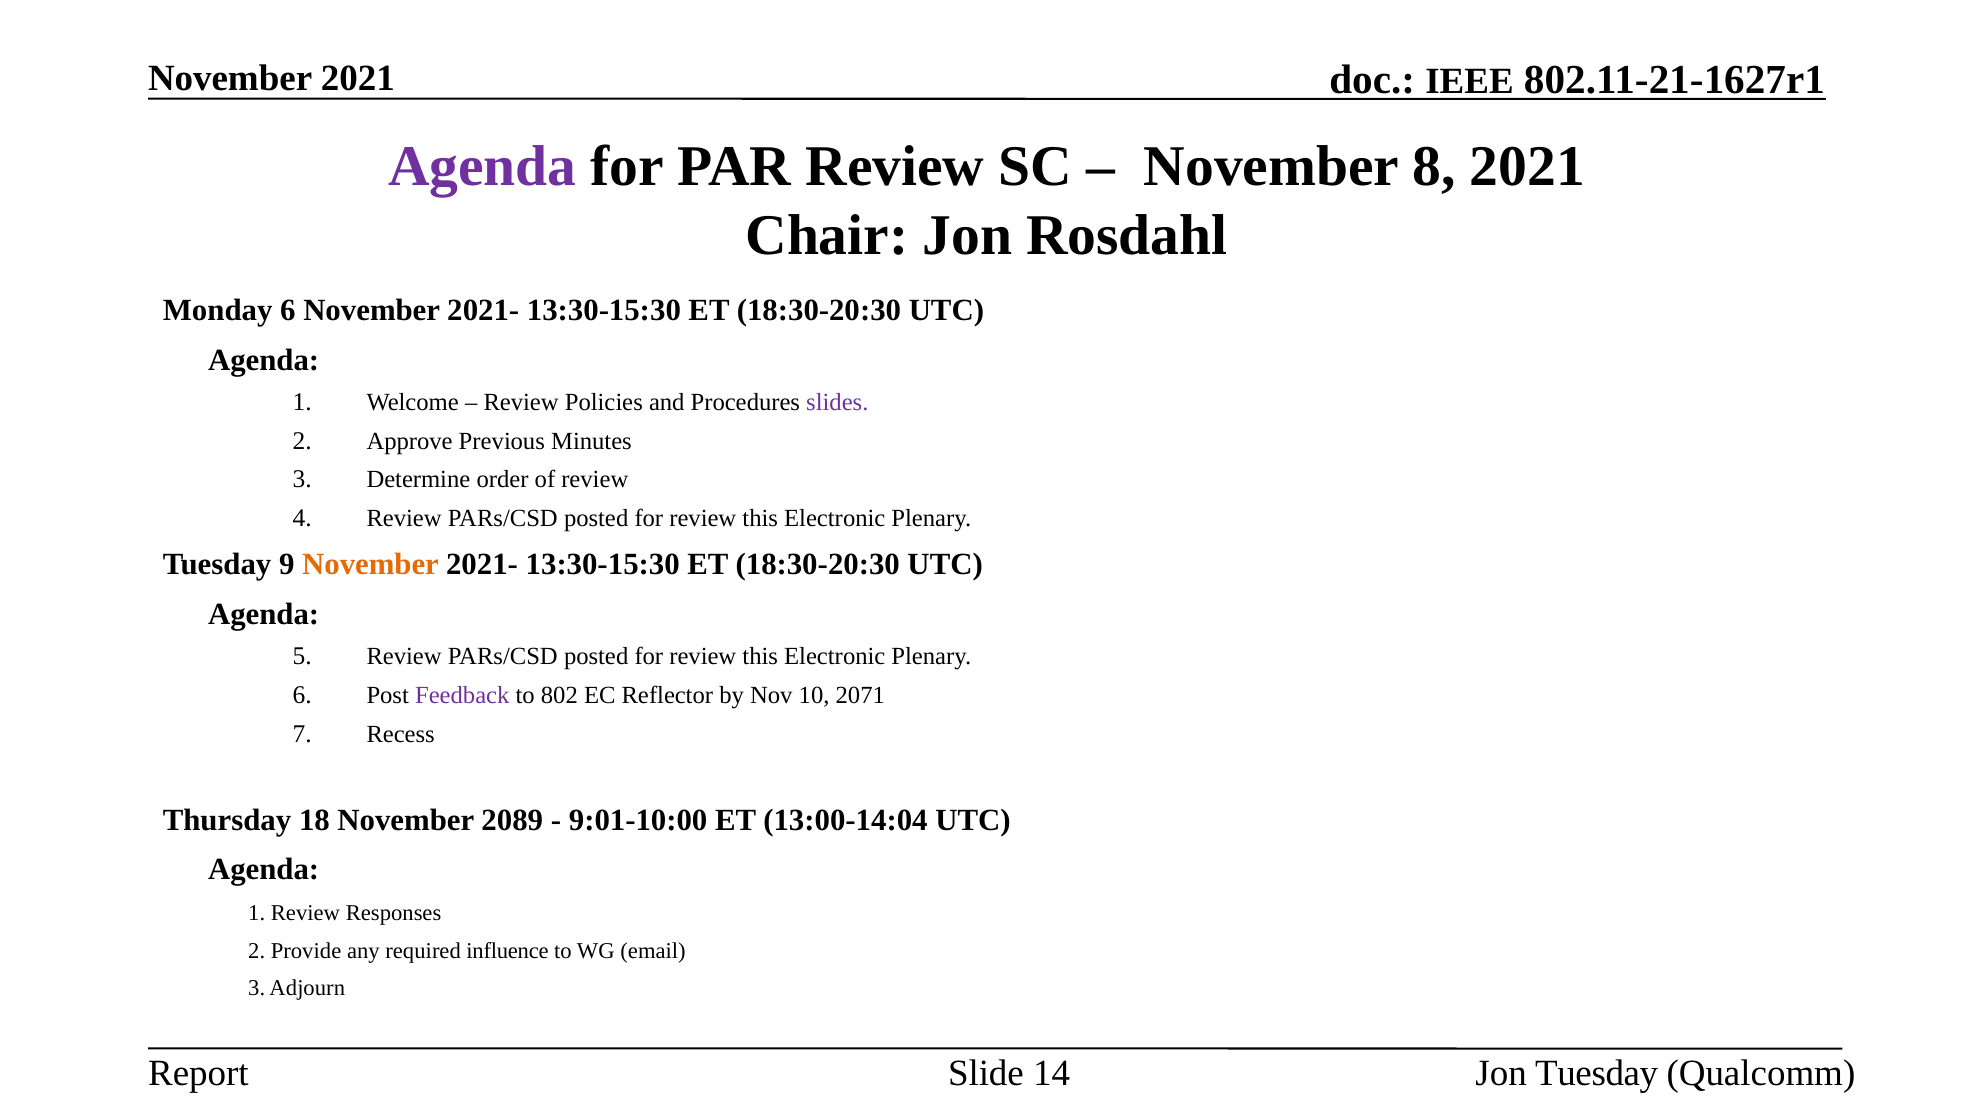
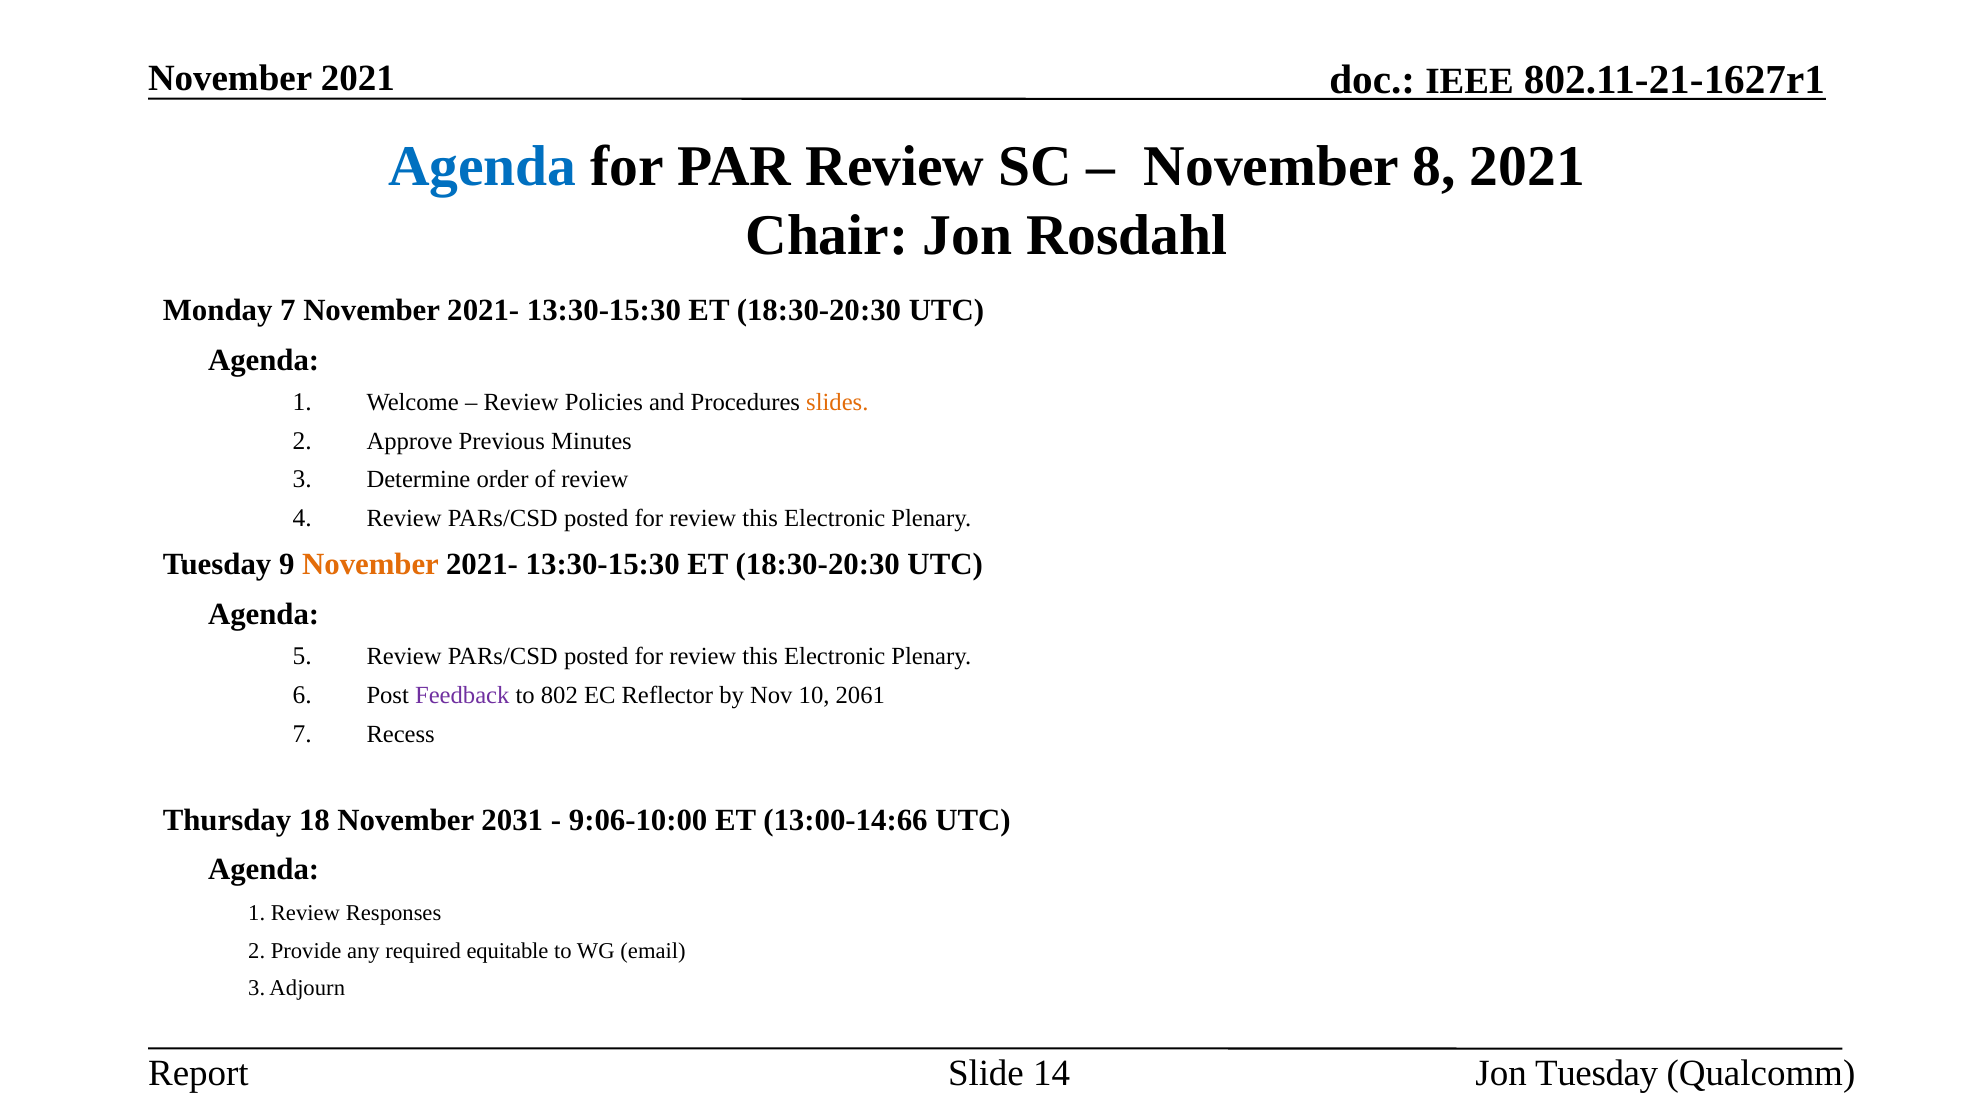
Agenda colour: purple -> blue (482, 167)
Monday 6: 6 -> 7 (288, 311)
slides colour: purple -> orange (837, 402)
2071: 2071 -> 2061 (860, 695)
2089: 2089 -> 2031 (512, 820)
9:01-10:00: 9:01-10:00 -> 9:06-10:00 (638, 820)
13:00-14:04: 13:00-14:04 -> 13:00-14:66 (845, 820)
influence: influence -> equitable (507, 951)
